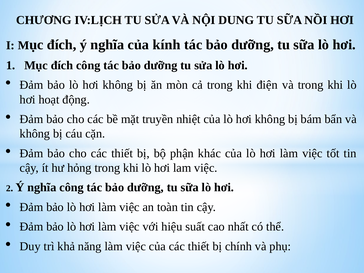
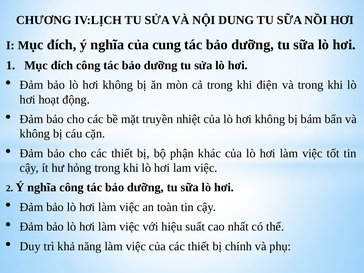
kính: kính -> cung (167, 45)
